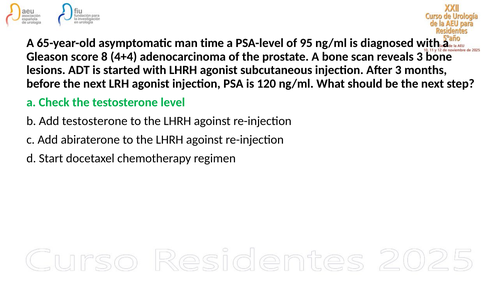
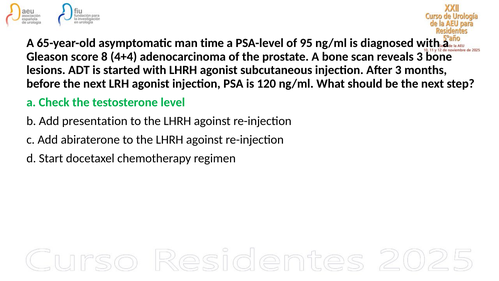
Add testosterone: testosterone -> presentation (95, 121)
